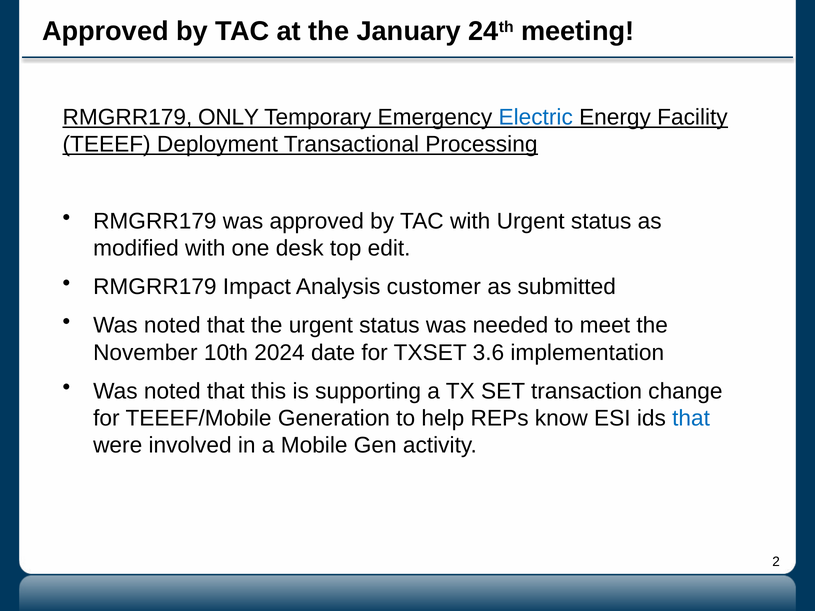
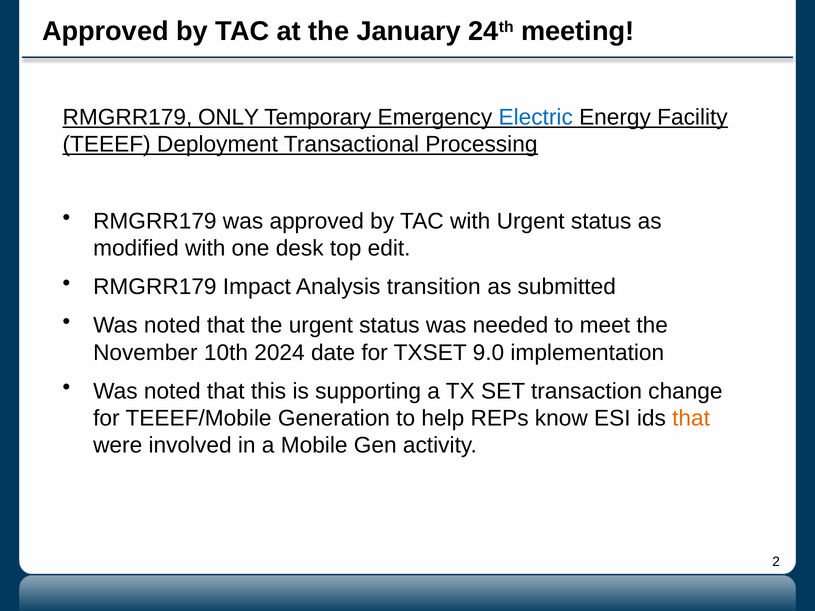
customer: customer -> transition (434, 287)
3.6: 3.6 -> 9.0 (488, 353)
that colour: blue -> orange (691, 418)
